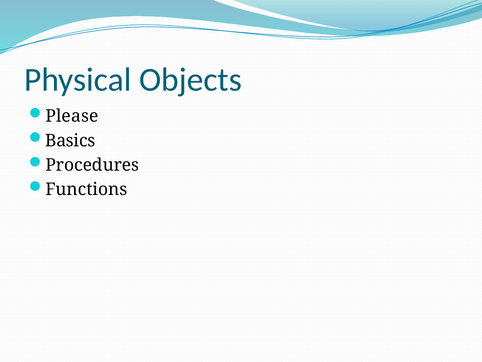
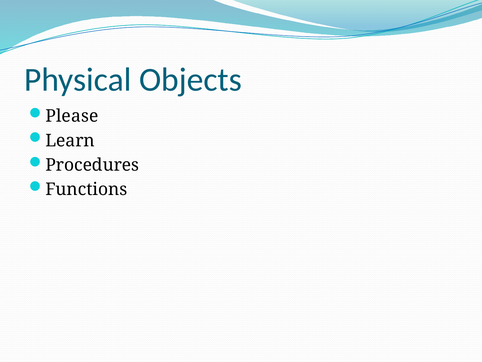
Basics: Basics -> Learn (70, 140)
